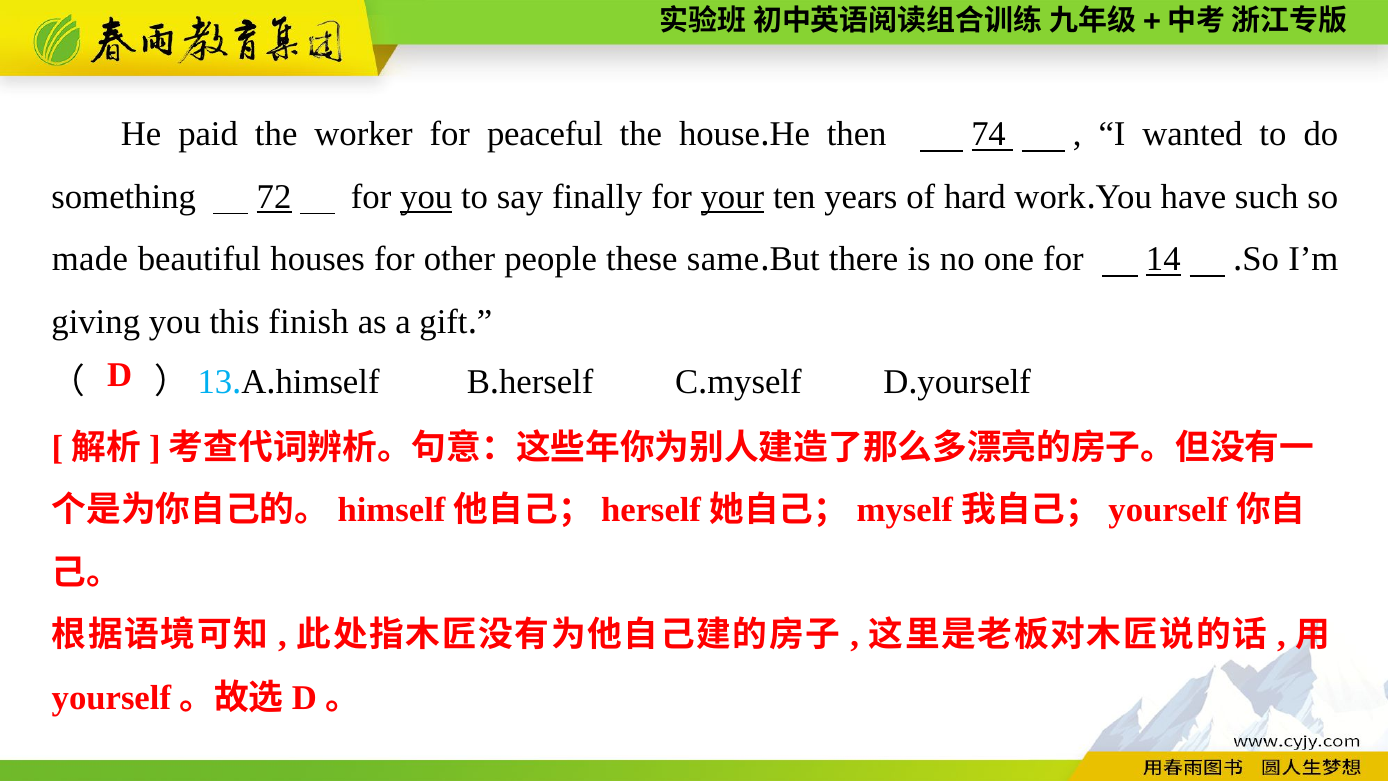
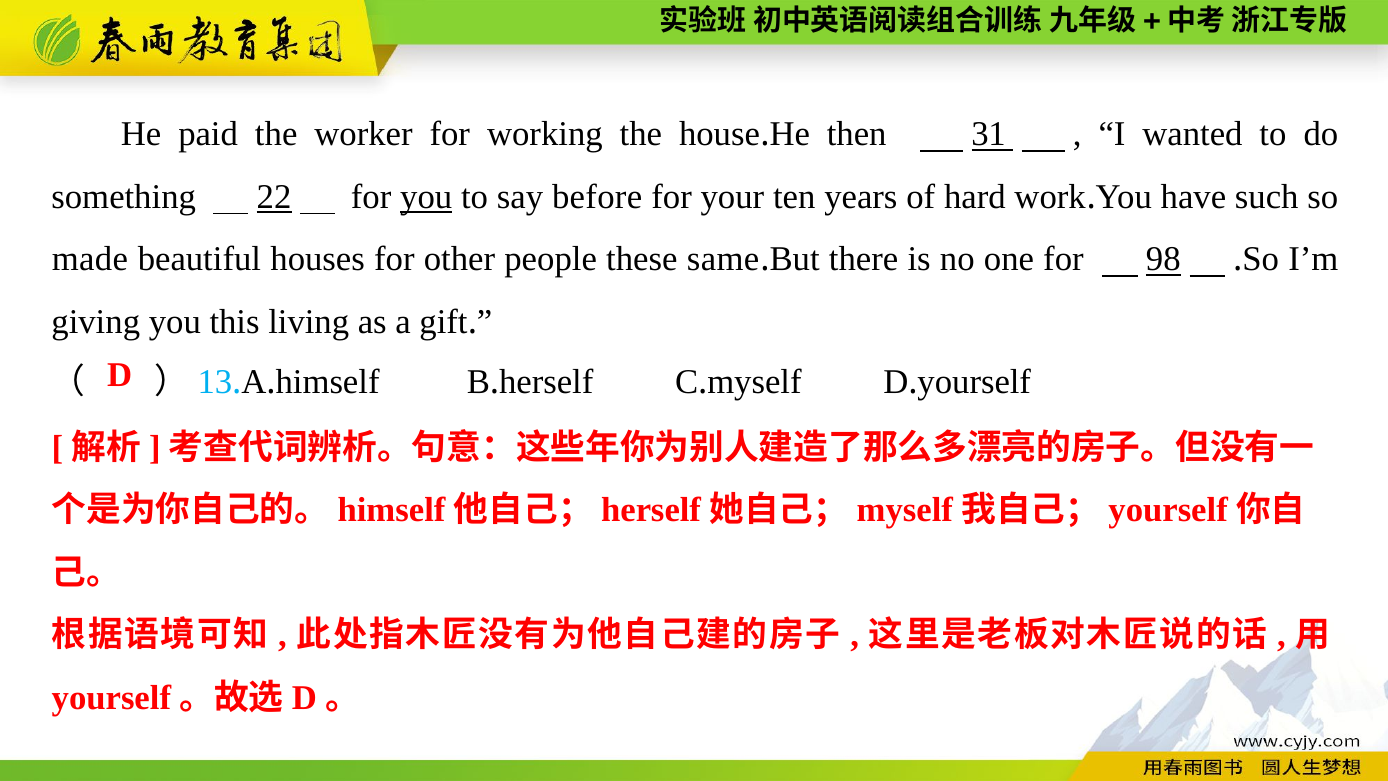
peaceful: peaceful -> working (545, 134)
74: 74 -> 31 (988, 134)
72: 72 -> 22 (274, 197)
finally: finally -> before (597, 197)
your underline: present -> none (732, 197)
14: 14 -> 98 (1163, 259)
finish: finish -> living (309, 322)
